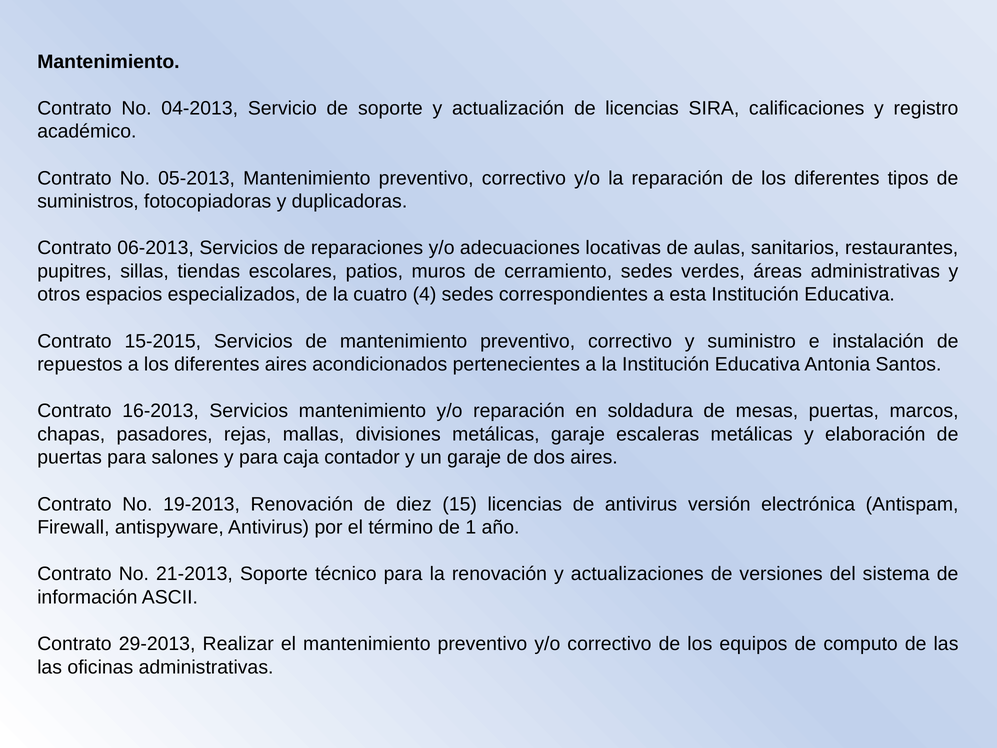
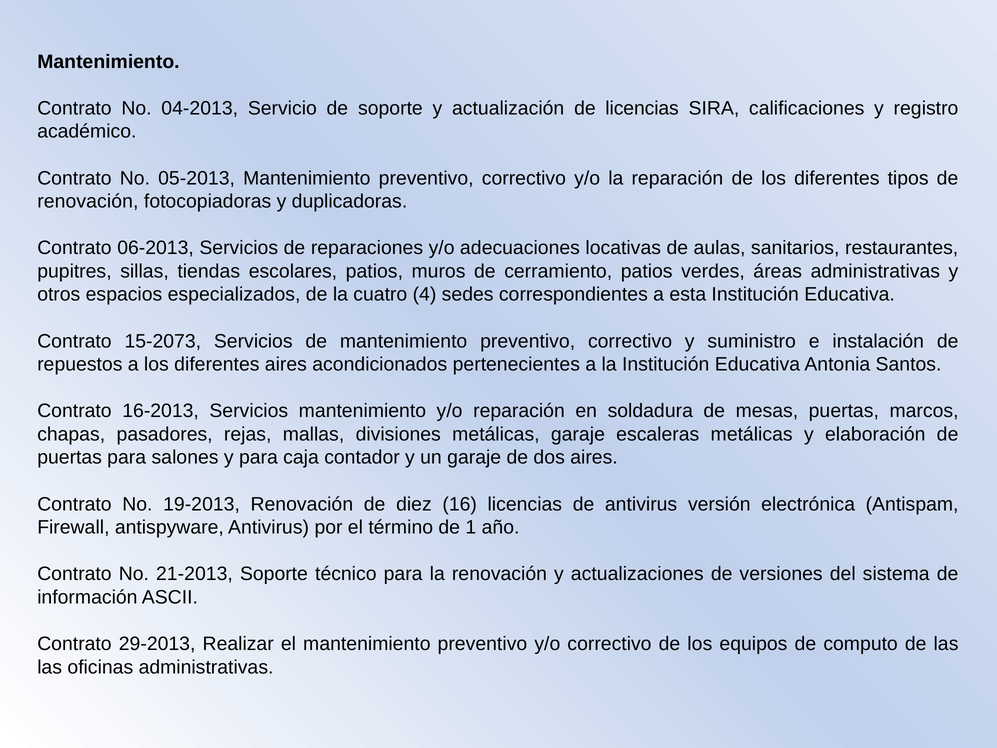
suministros: suministros -> renovación (88, 201)
cerramiento sedes: sedes -> patios (647, 271)
15-2015: 15-2015 -> 15-2073 (163, 341)
15: 15 -> 16 (460, 504)
